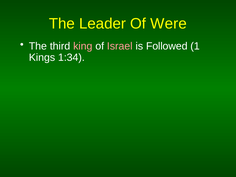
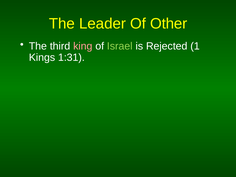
Were: Were -> Other (169, 24)
Israel colour: pink -> light green (120, 46)
Followed: Followed -> Rejected (167, 46)
1:34: 1:34 -> 1:31 (71, 57)
